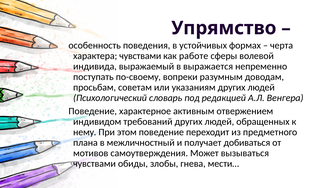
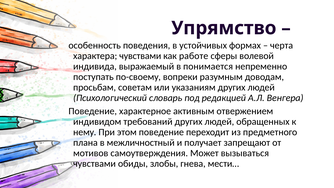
выражается: выражается -> понимается (208, 66)
добиваться: добиваться -> запрещают (247, 143)
